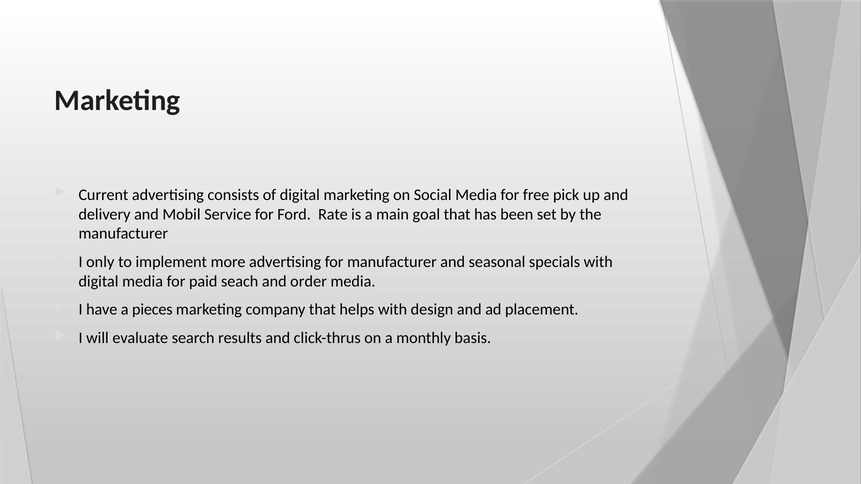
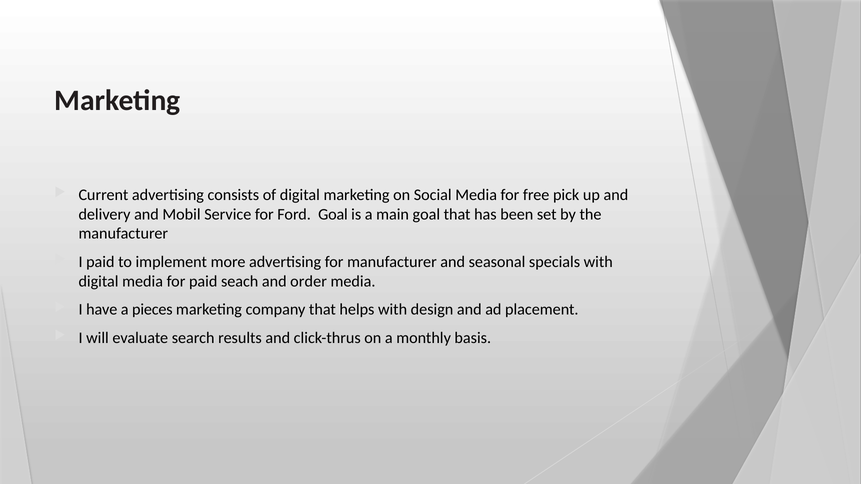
Ford Rate: Rate -> Goal (333, 214)
I only: only -> paid (100, 262)
